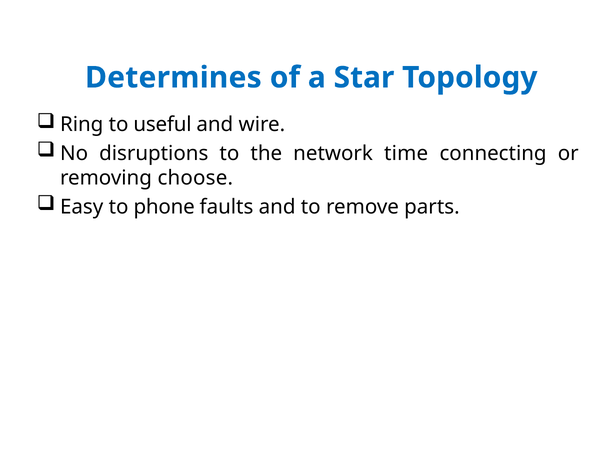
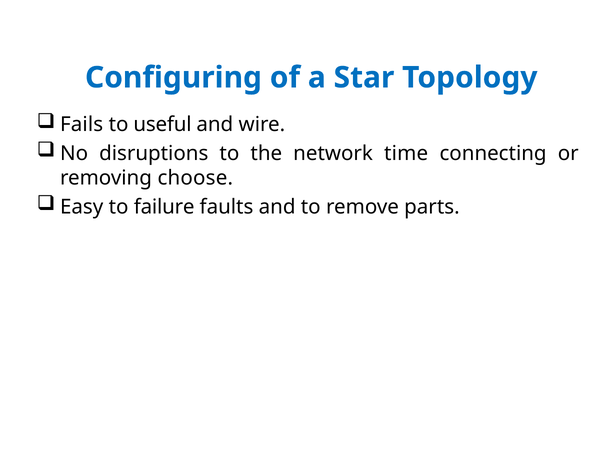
Determines: Determines -> Configuring (173, 78)
Ring: Ring -> Fails (82, 125)
phone: phone -> failure (164, 207)
